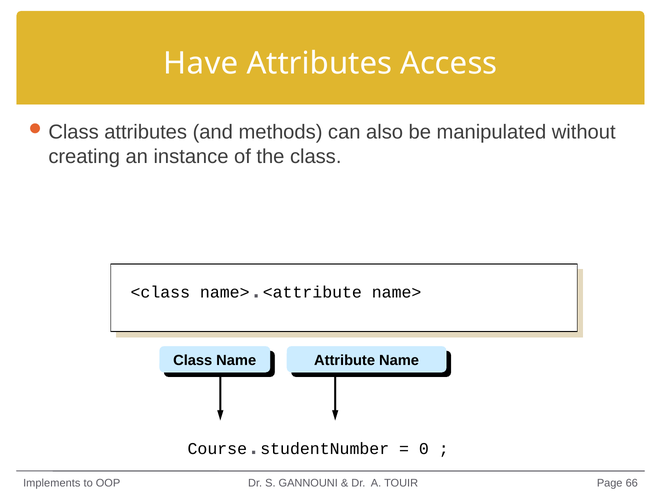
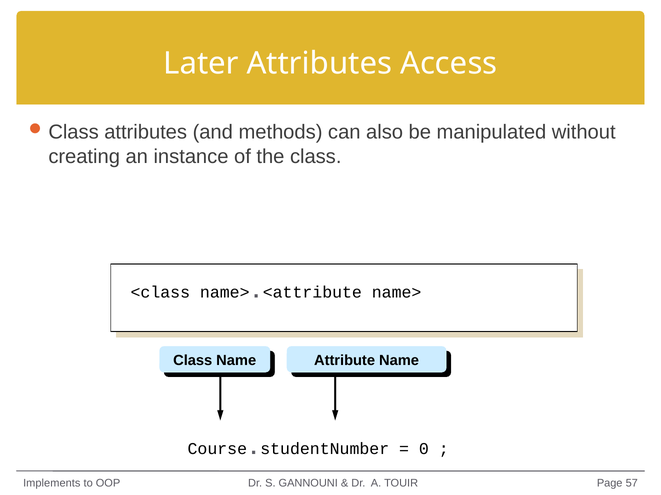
Have: Have -> Later (201, 63)
66: 66 -> 57 (632, 484)
